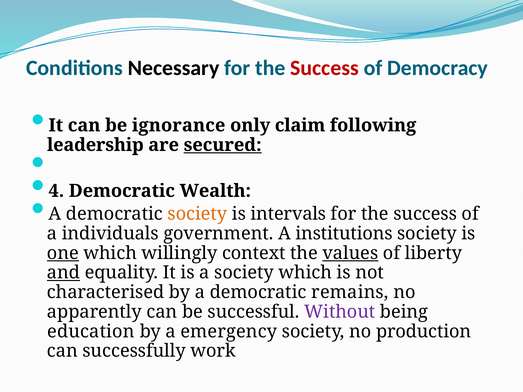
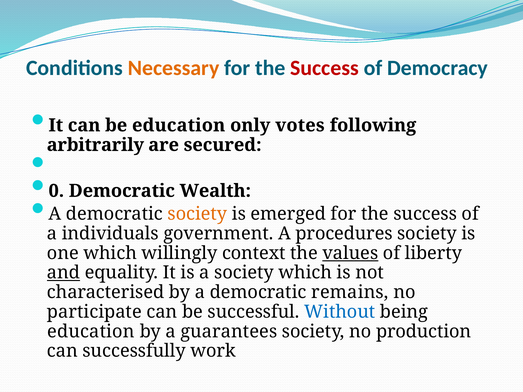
Necessary colour: black -> orange (174, 68)
be ignorance: ignorance -> education (179, 125)
claim: claim -> votes (300, 125)
leadership: leadership -> arbitrarily (95, 145)
secured underline: present -> none (223, 145)
4: 4 -> 0 (56, 191)
intervals: intervals -> emerged (288, 214)
institutions: institutions -> procedures (344, 234)
one underline: present -> none (63, 253)
apparently: apparently -> participate (94, 312)
Without colour: purple -> blue (340, 312)
emergency: emergency -> guarantees (229, 332)
